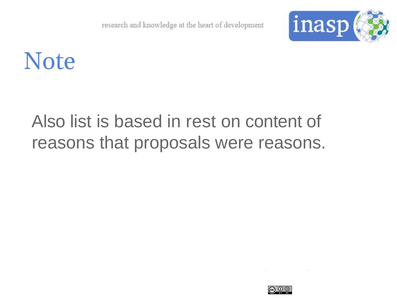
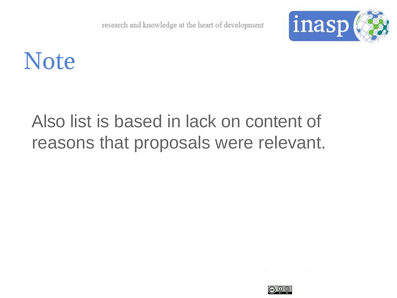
rest: rest -> lack (201, 122)
were reasons: reasons -> relevant (292, 143)
